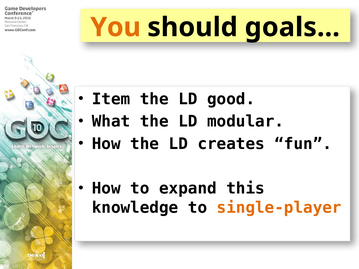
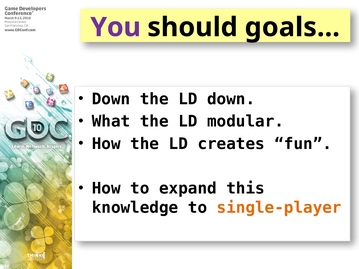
You colour: orange -> purple (116, 27)
Item: Item -> Down (111, 99)
LD good: good -> down (231, 99)
